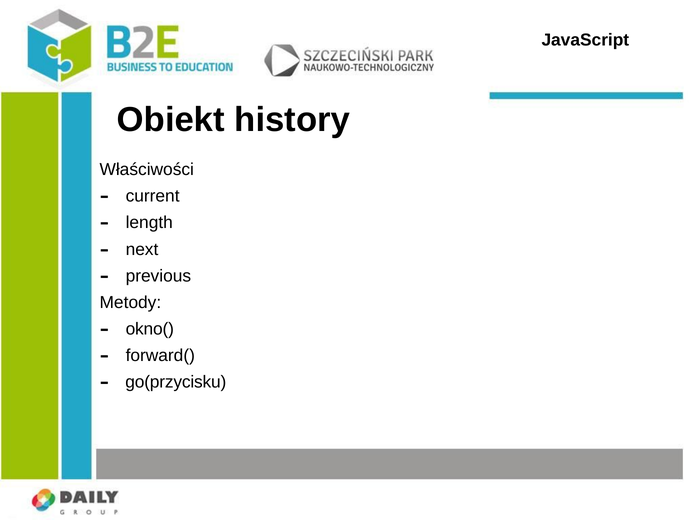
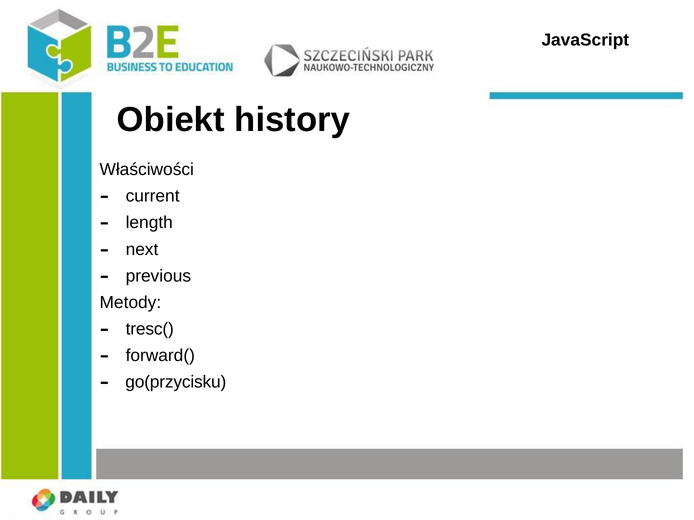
okno(: okno( -> tresc( (150, 329)
